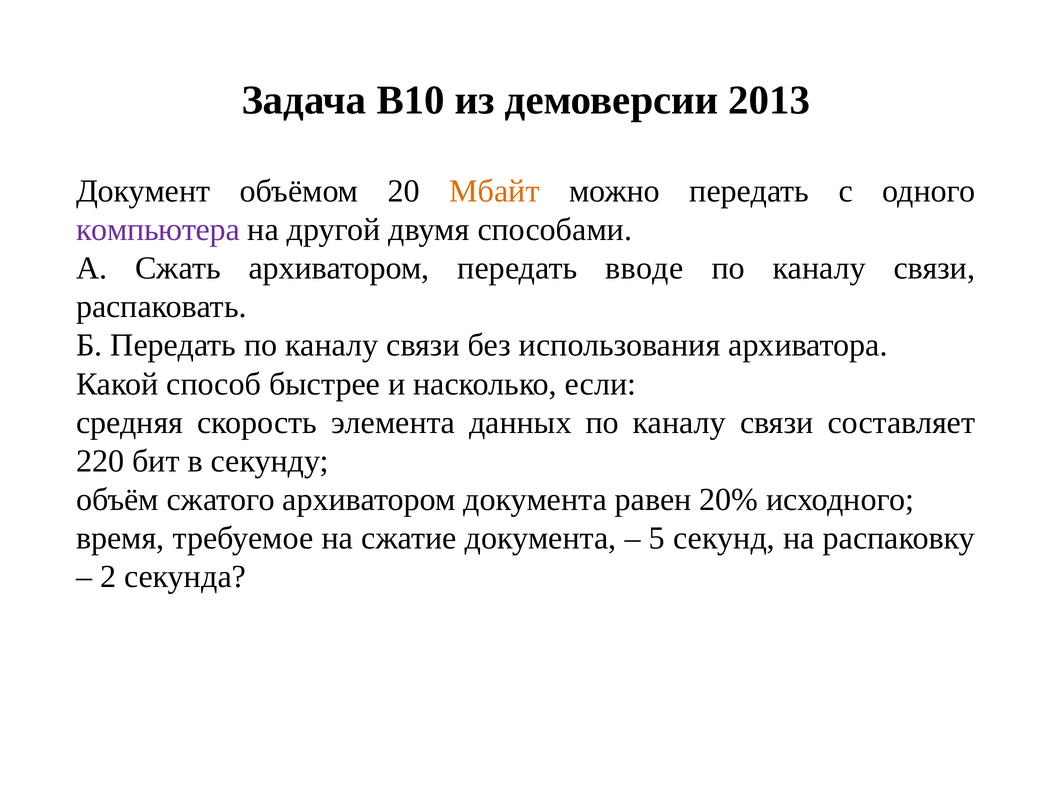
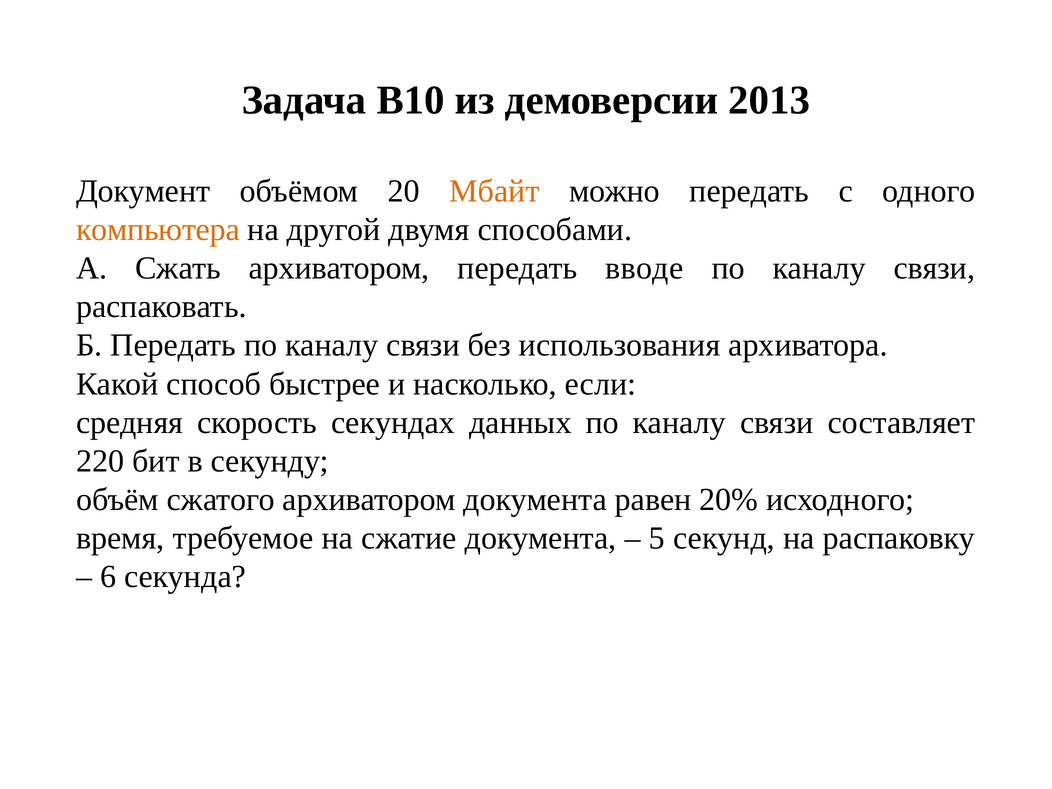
компьютера colour: purple -> orange (158, 230)
элемента: элемента -> секундах (393, 422)
2: 2 -> 6 (108, 577)
